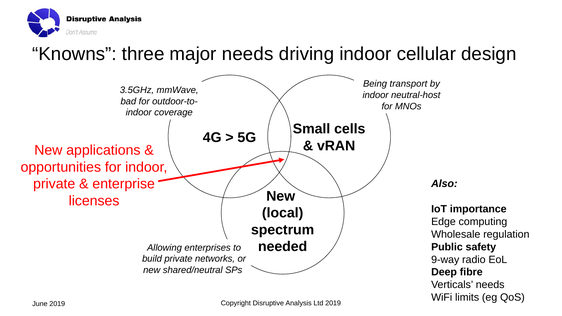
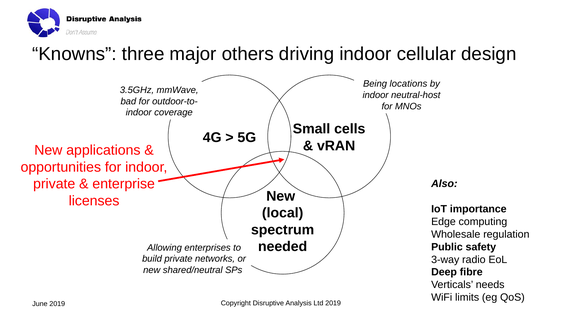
major needs: needs -> others (248, 54)
transport: transport -> locations (408, 84)
9-way: 9-way -> 3-way (445, 260)
